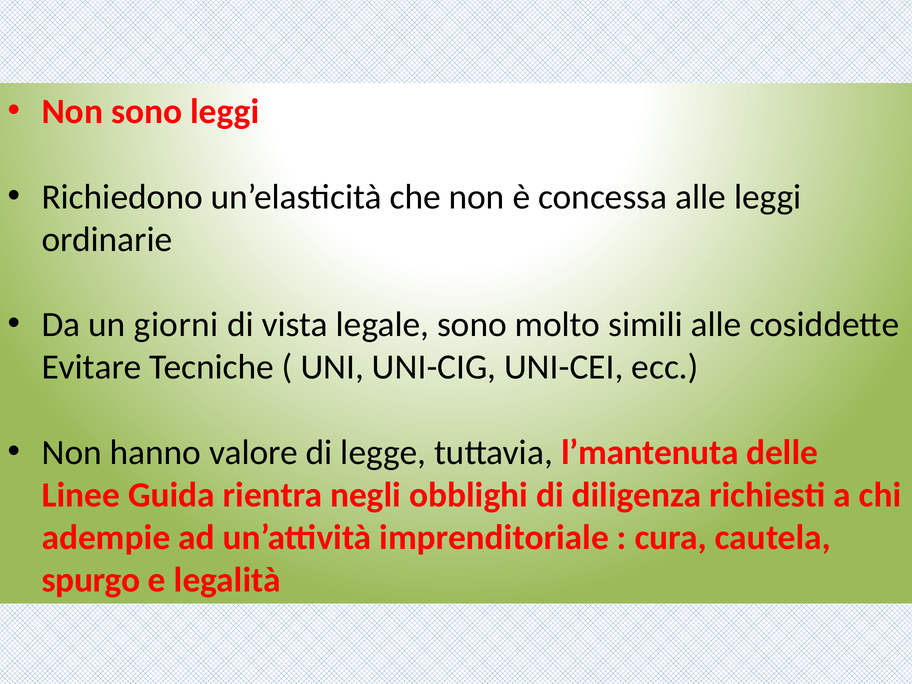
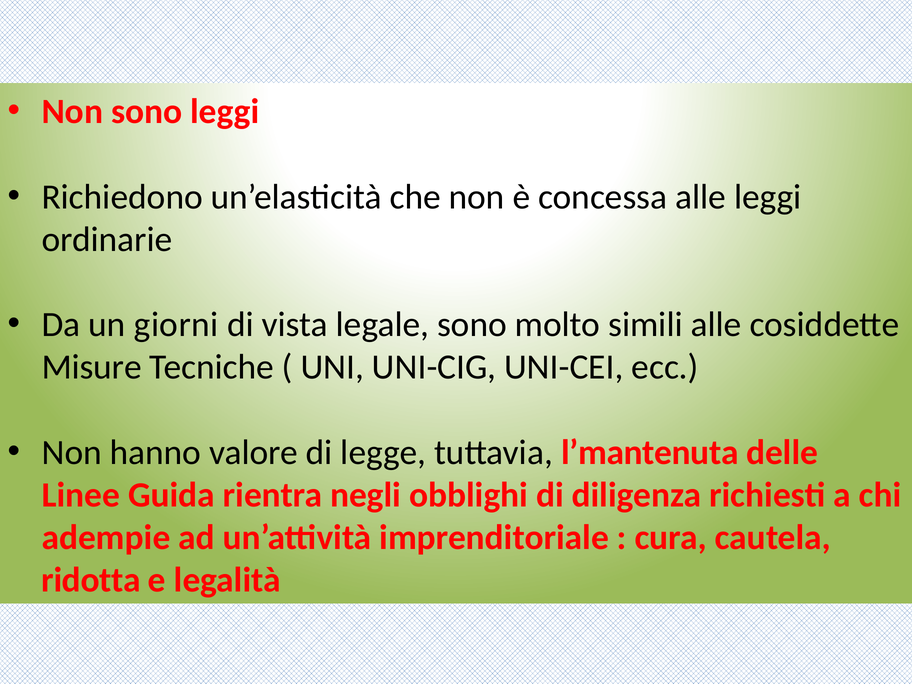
Evitare: Evitare -> Misure (92, 367)
spurgo: spurgo -> ridotta (91, 580)
